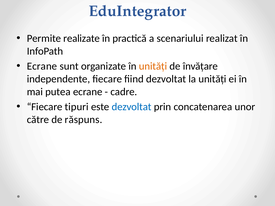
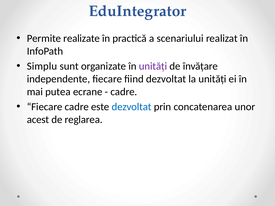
Ecrane: Ecrane -> Simplu (42, 66)
unități colour: orange -> purple (153, 66)
Fiecare tipuri: tipuri -> cadre (77, 107)
către: către -> acest (38, 120)
răspuns: răspuns -> reglarea (84, 120)
